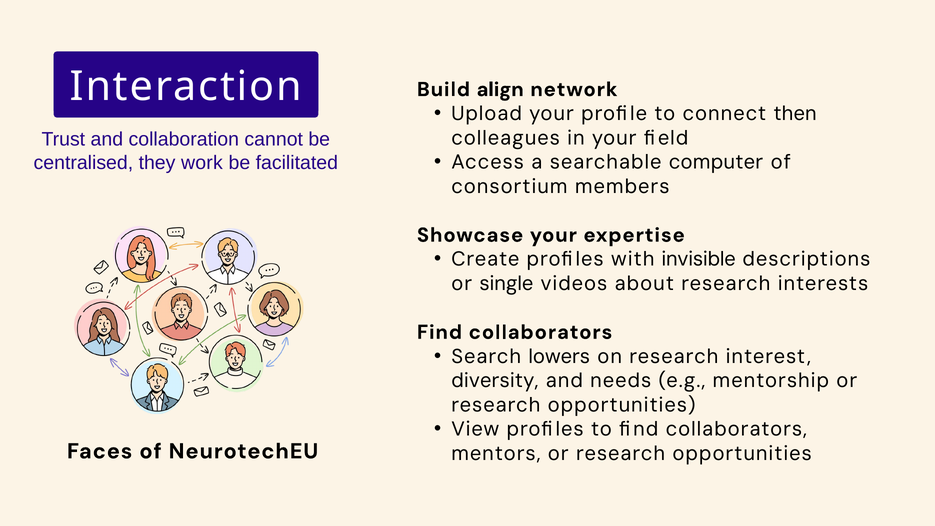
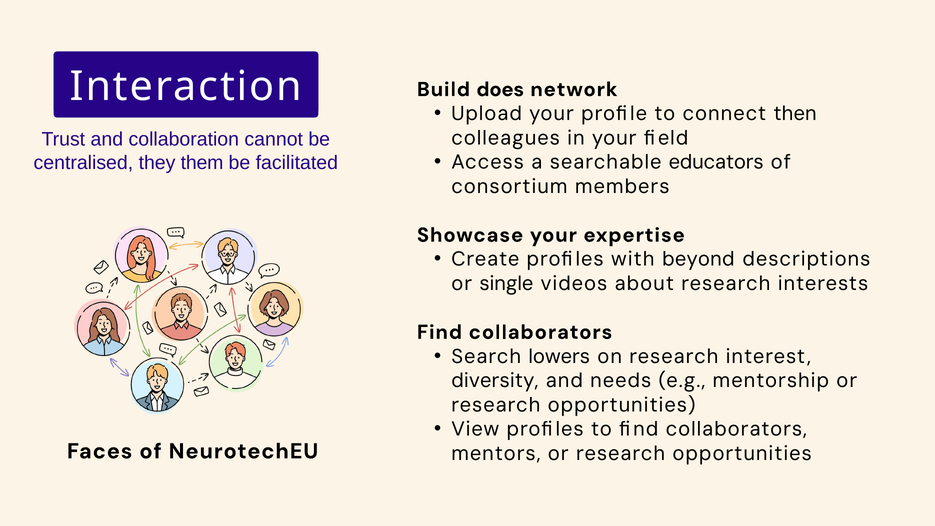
align: align -> does (500, 89)
computer: computer -> educators (716, 162)
work: work -> them (202, 163)
invisible: invisible -> beyond (698, 259)
